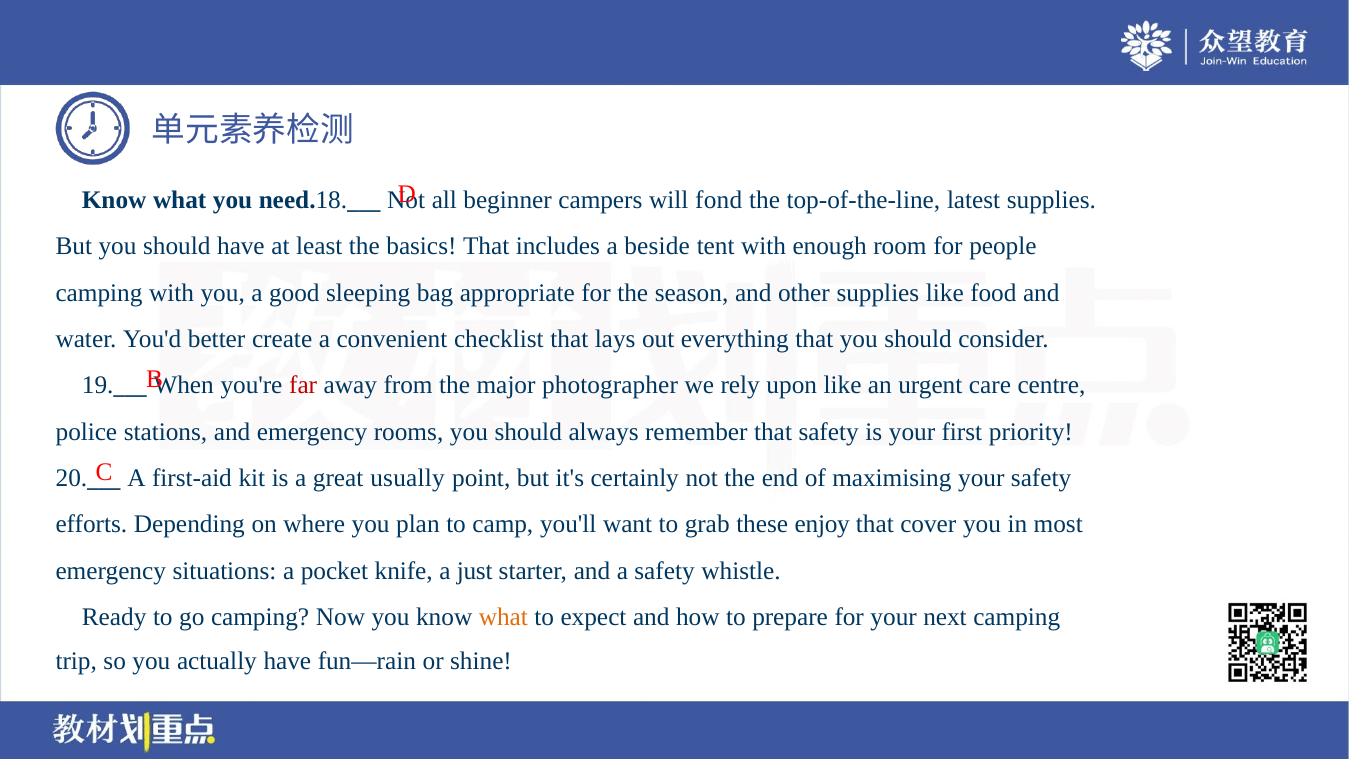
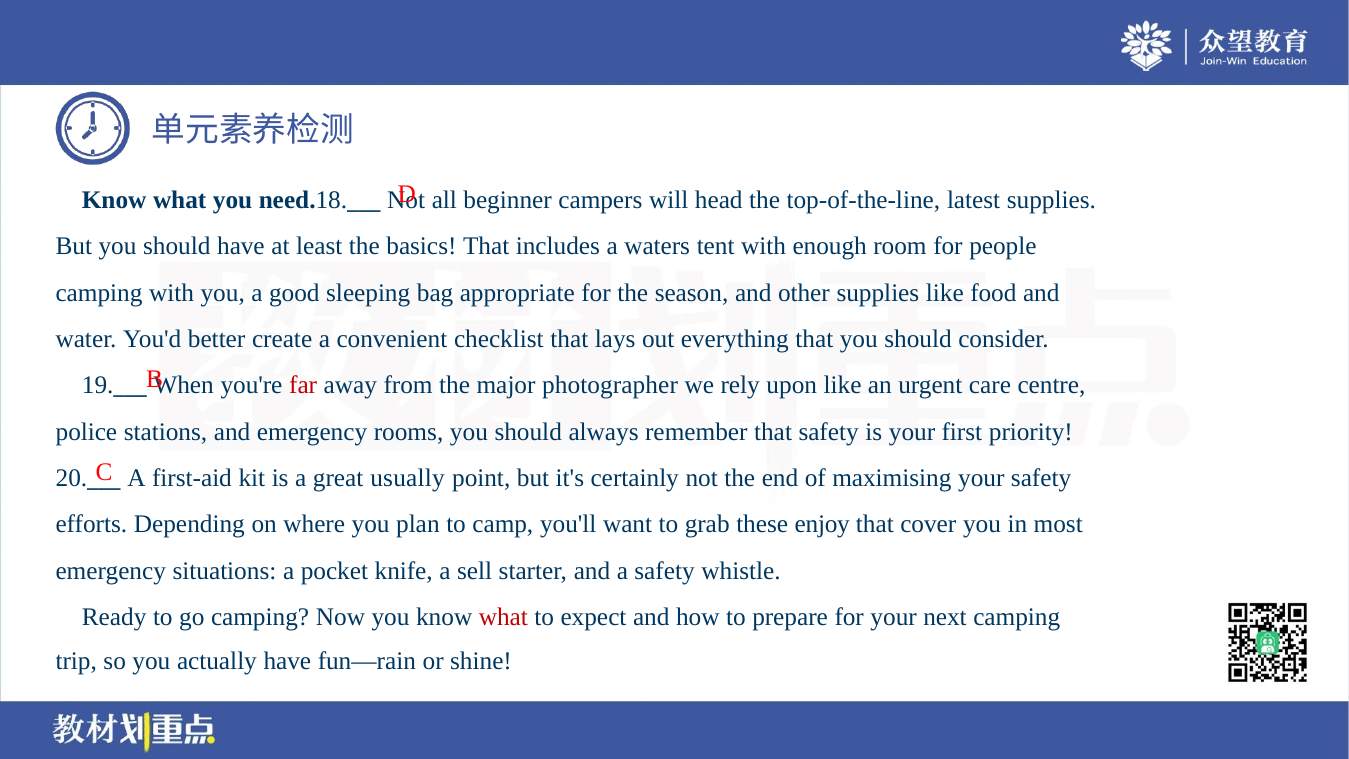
fond: fond -> head (719, 200)
beside: beside -> waters (657, 246)
just: just -> sell (475, 571)
what colour: orange -> red (503, 617)
